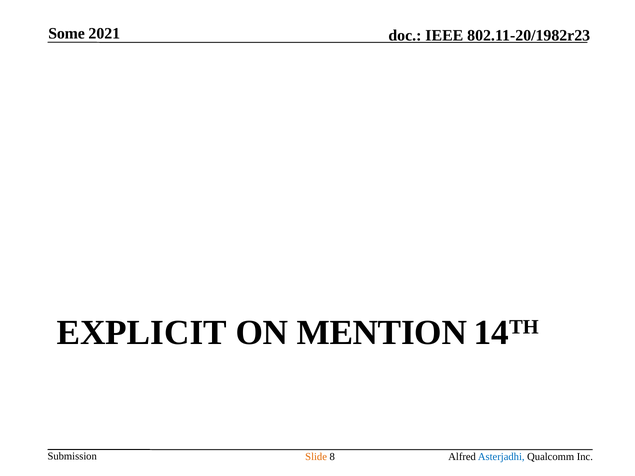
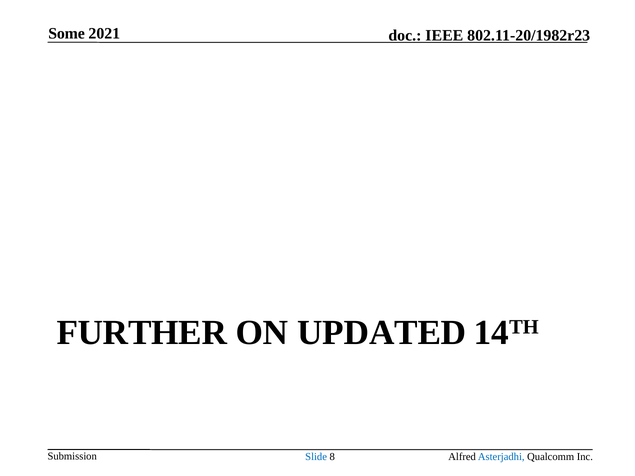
EXPLICIT: EXPLICIT -> FURTHER (142, 333)
MENTION: MENTION -> UPDATED (382, 333)
Slide colour: orange -> blue (316, 457)
